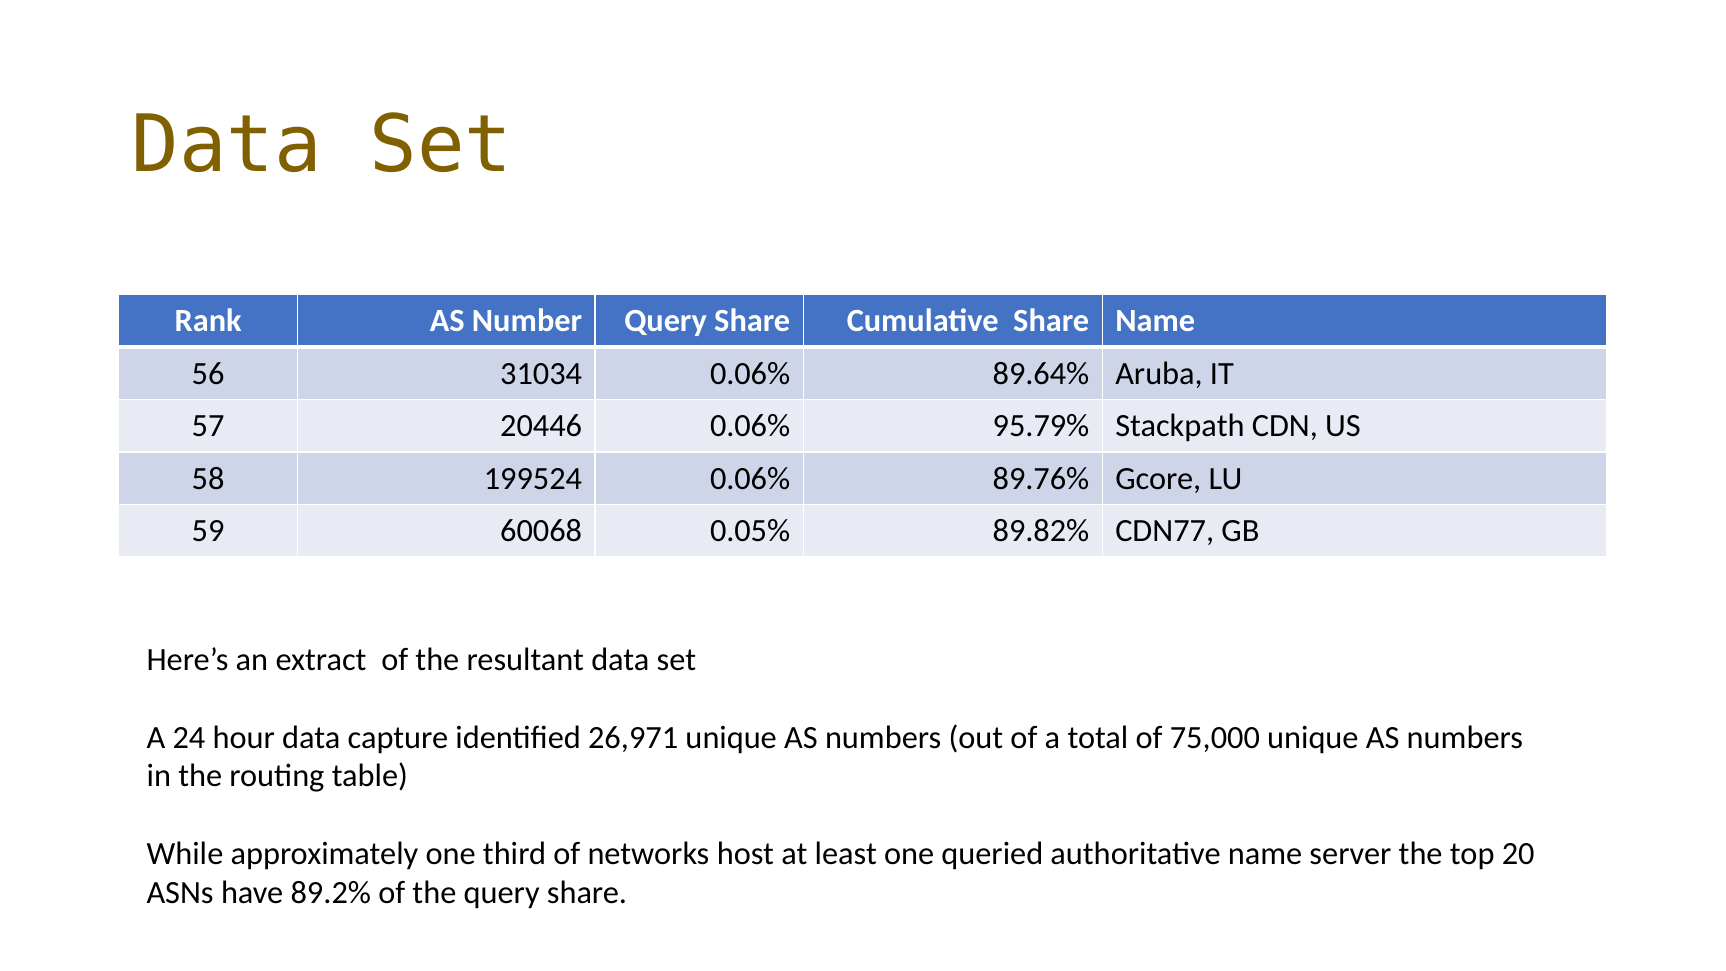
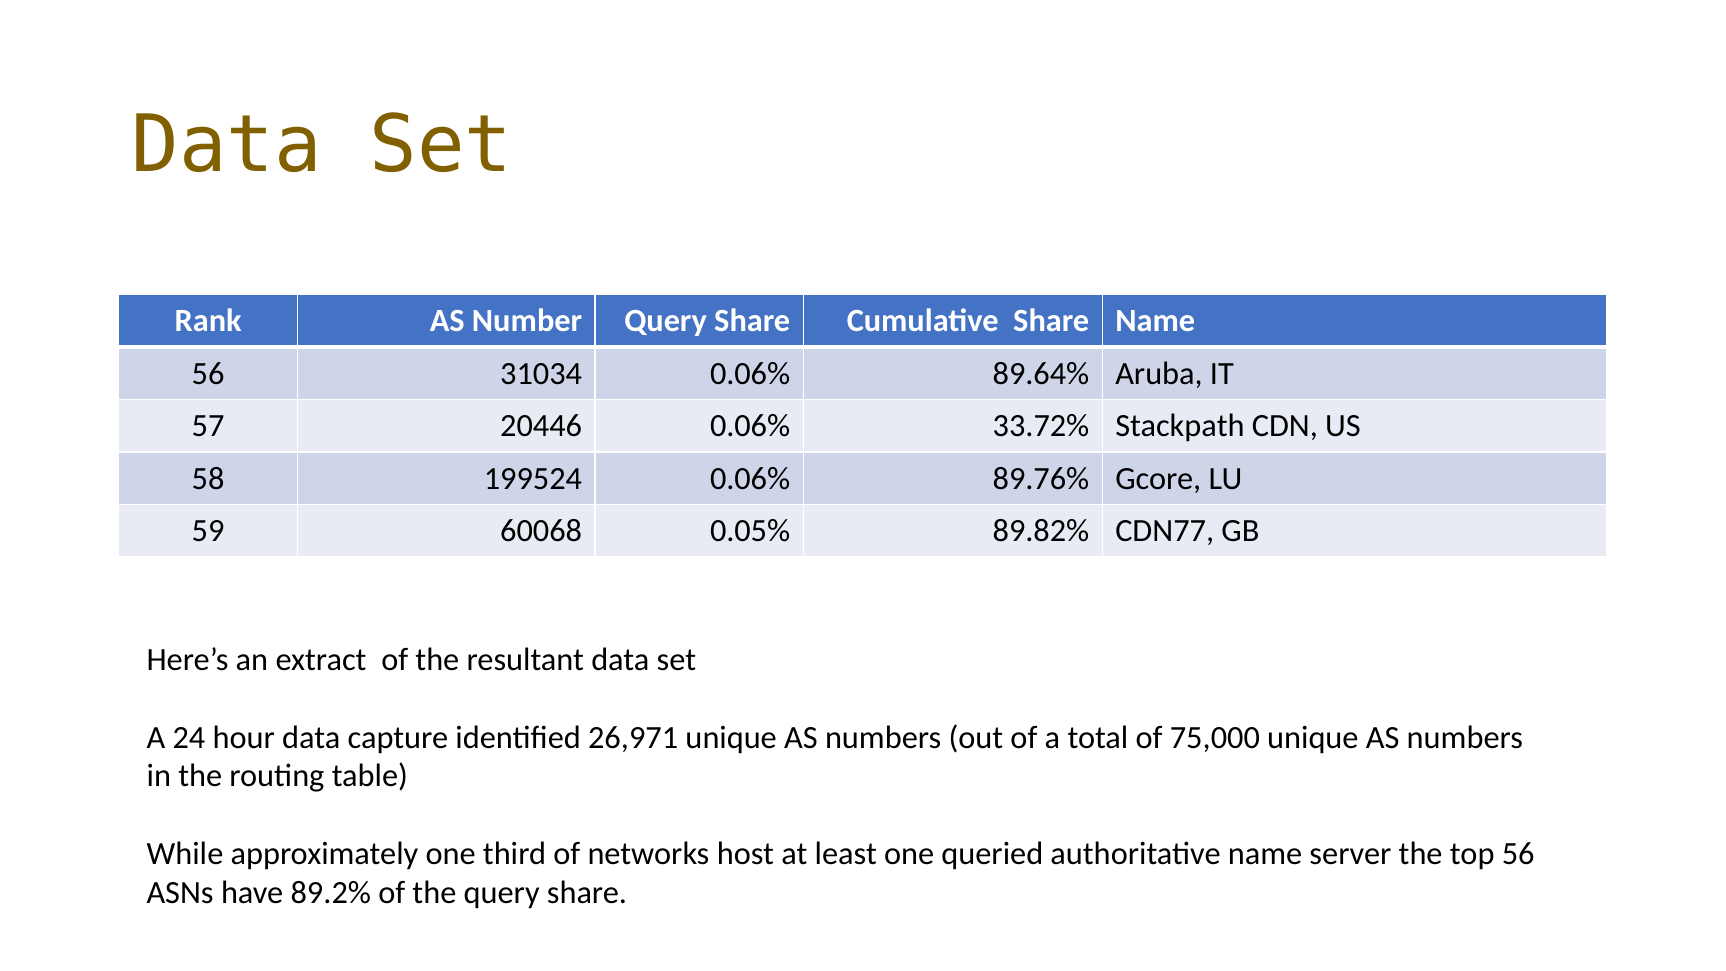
95.79%: 95.79% -> 33.72% (1041, 426)
top 20: 20 -> 56 (1518, 854)
